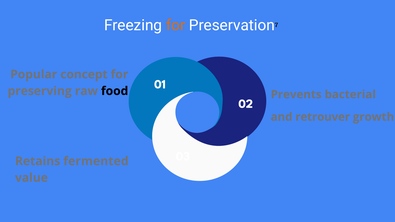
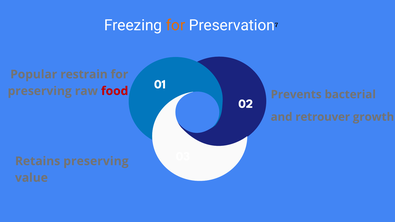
concept: concept -> restrain (84, 74)
food colour: black -> red (115, 91)
Retains fermented: fermented -> preserving (96, 161)
